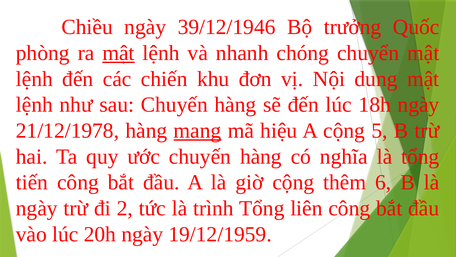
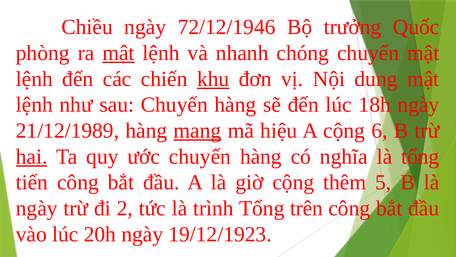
39/12/1946: 39/12/1946 -> 72/12/1946 (227, 27)
khu underline: none -> present (213, 79)
21/12/1978: 21/12/1978 -> 21/12/1989 (67, 130)
5: 5 -> 6 (379, 130)
hai underline: none -> present (32, 156)
6: 6 -> 5 (383, 182)
liên: liên -> trên (307, 208)
19/12/1959: 19/12/1959 -> 19/12/1923 (220, 234)
